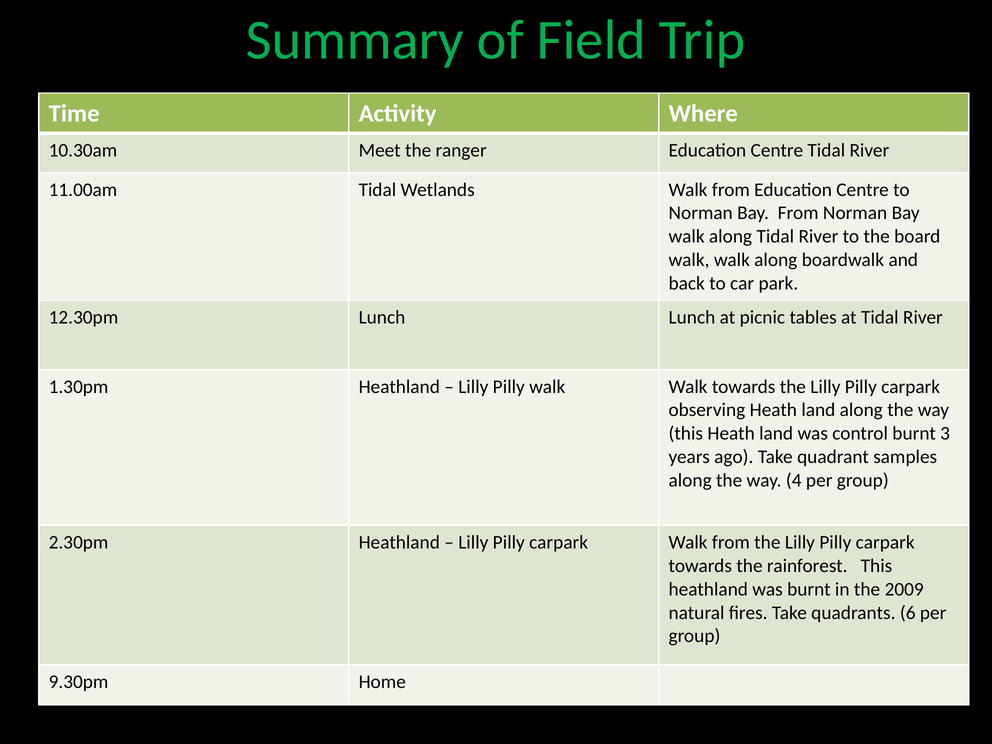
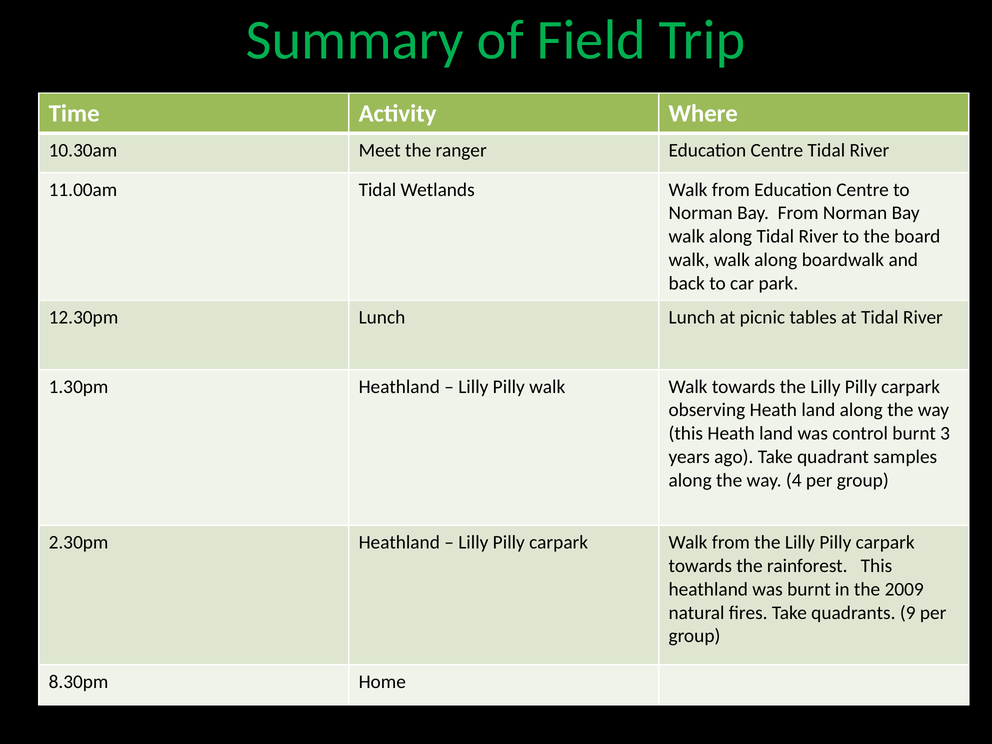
6: 6 -> 9 (908, 613)
9.30pm: 9.30pm -> 8.30pm (79, 682)
